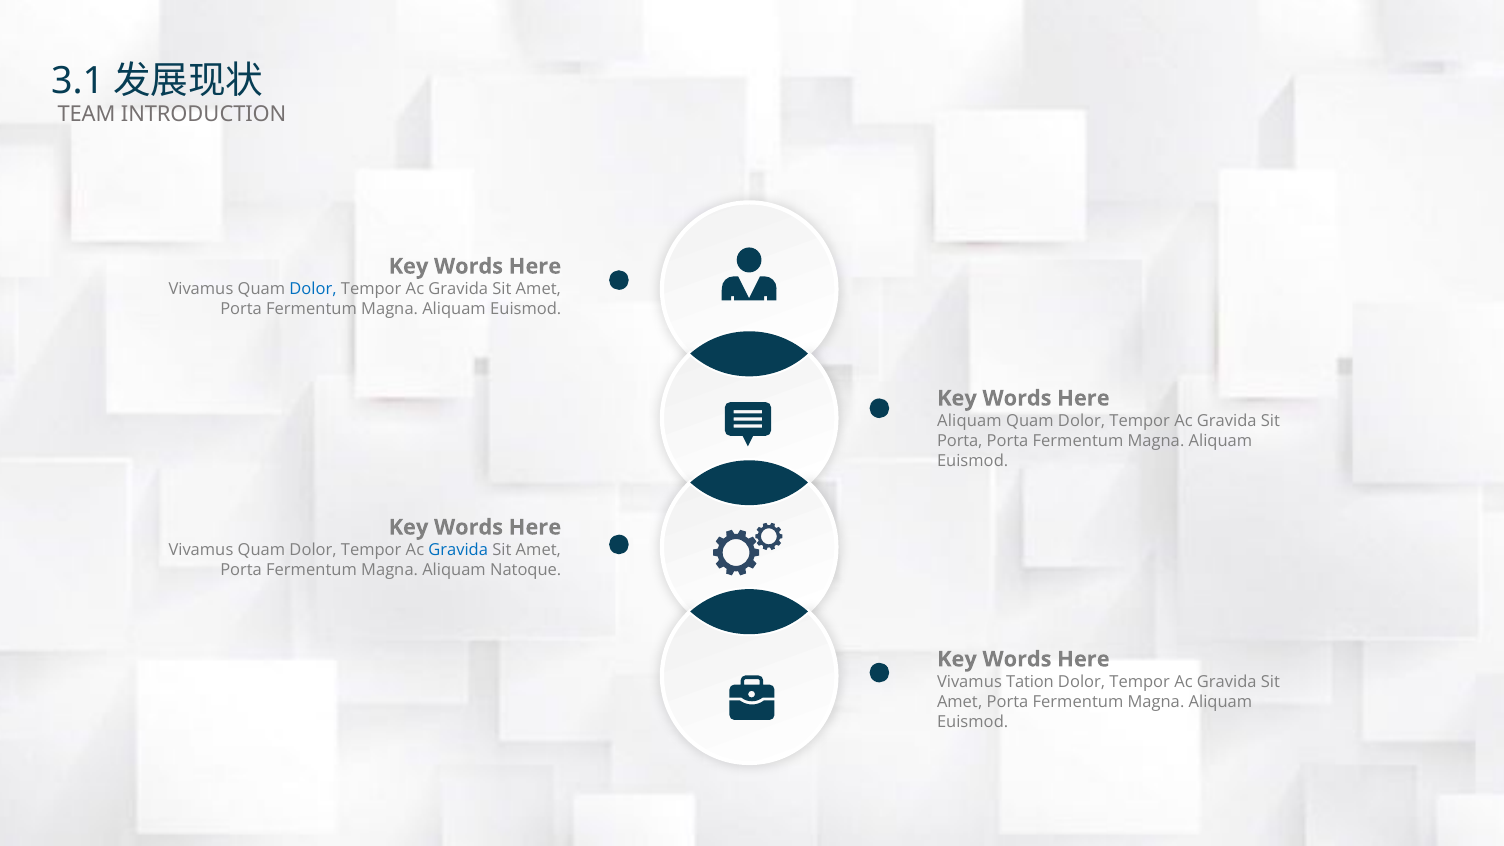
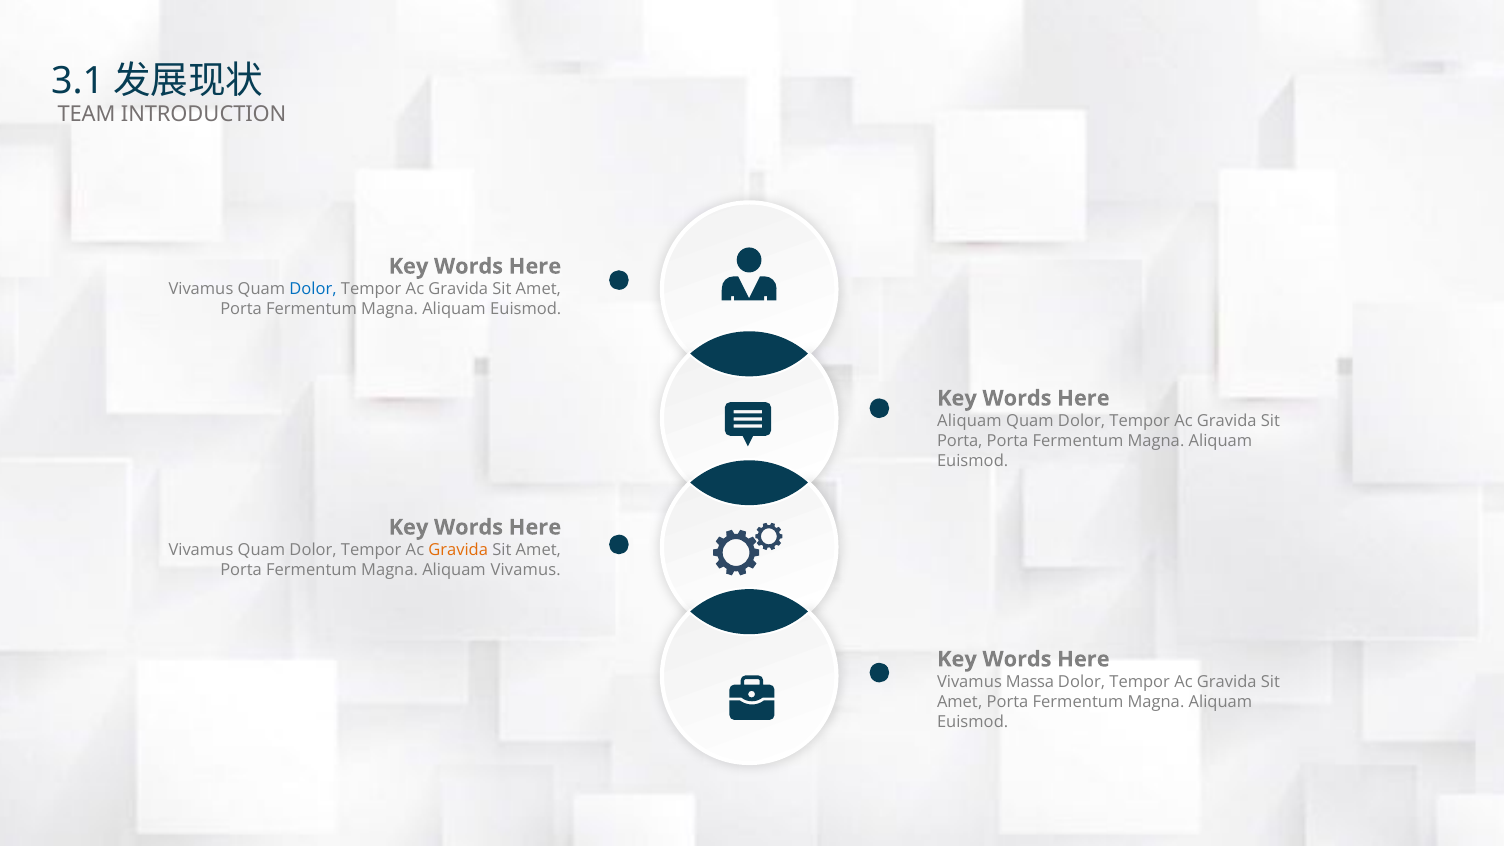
Gravida colour: blue -> orange (458, 550)
Aliquam Natoque: Natoque -> Vivamus (526, 570)
Tation: Tation -> Massa (1030, 682)
